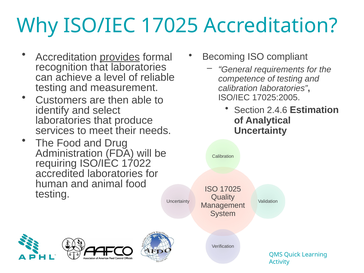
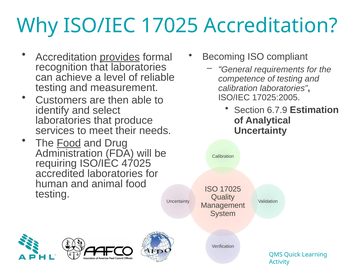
2.4.6: 2.4.6 -> 6.7.9 (277, 110)
Food underline: none -> present (69, 143)
17022: 17022 -> 47025 (136, 163)
